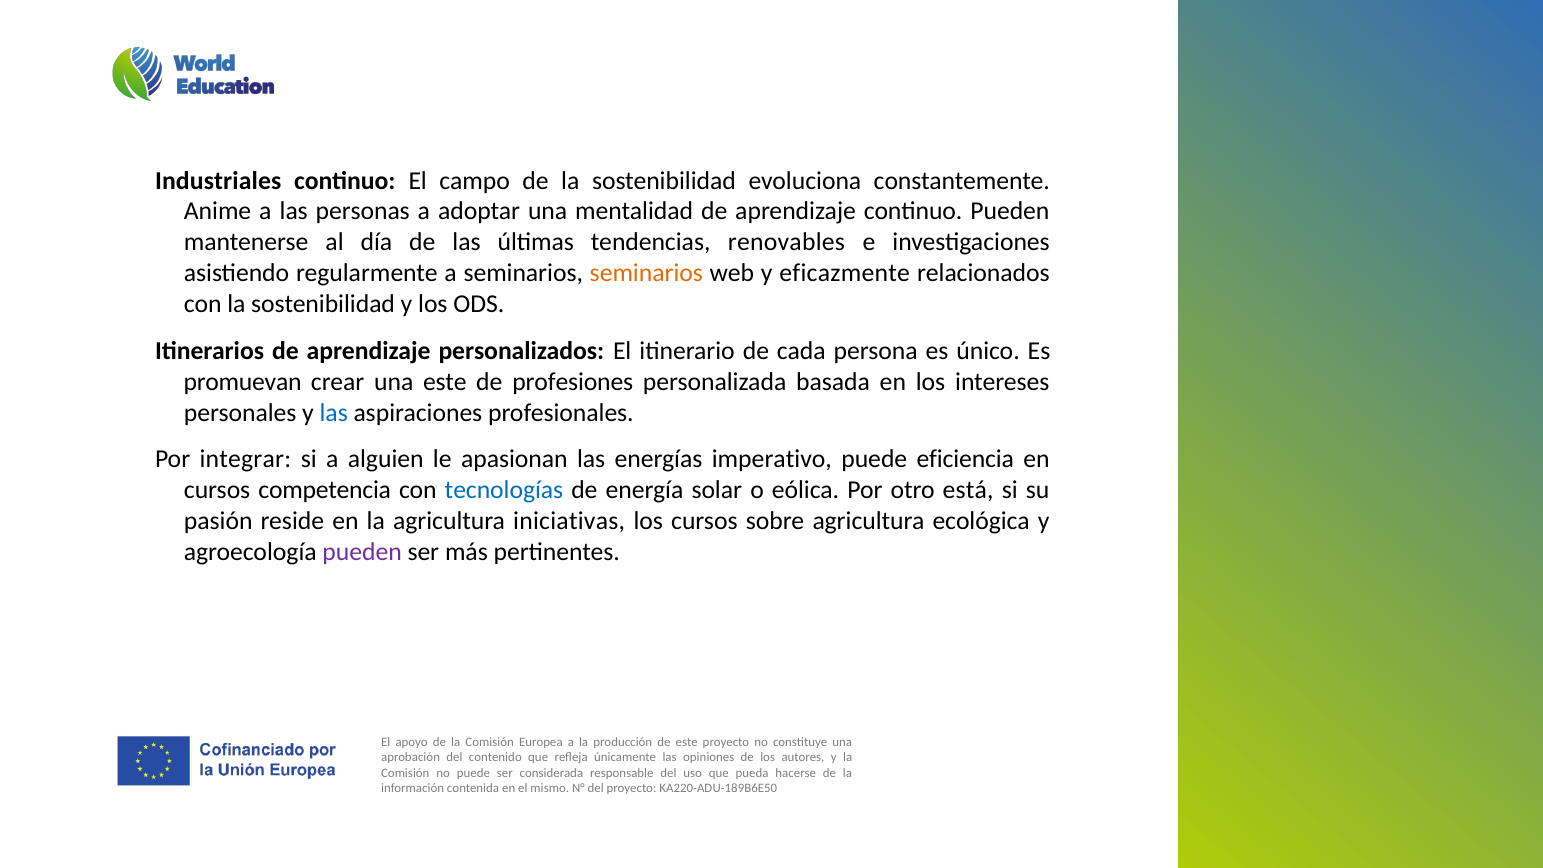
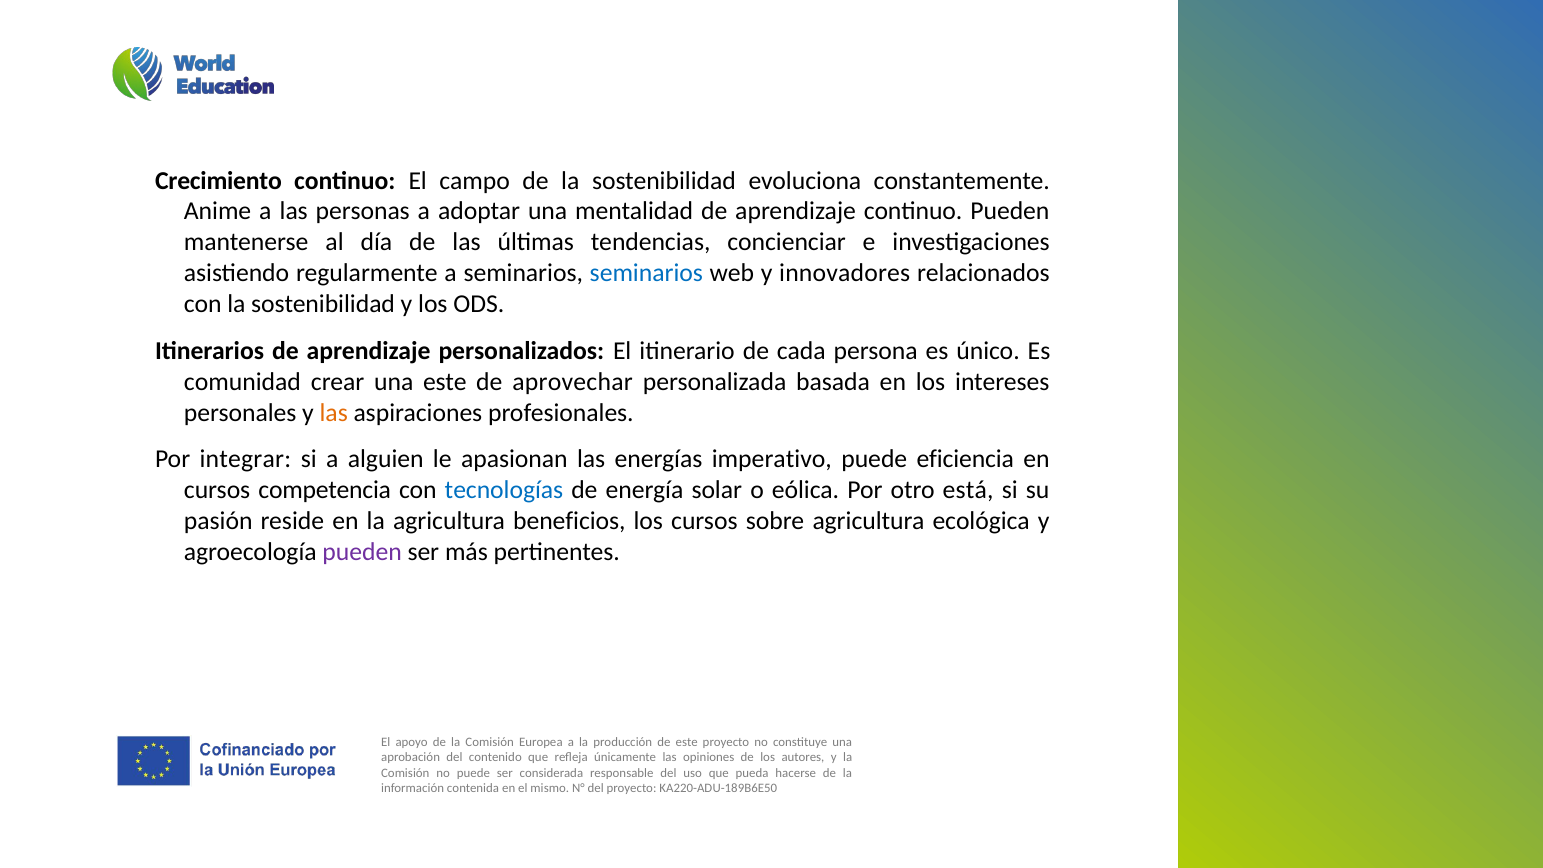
Industriales: Industriales -> Crecimiento (218, 181)
renovables: renovables -> concienciar (787, 242)
seminarios colour: orange -> blue (646, 273)
eficazmente: eficazmente -> innovadores (845, 273)
promuevan: promuevan -> comunidad (242, 382)
profesiones: profesiones -> aprovechar (573, 382)
las colour: blue -> orange (334, 412)
iniciativas: iniciativas -> beneficios (569, 521)
